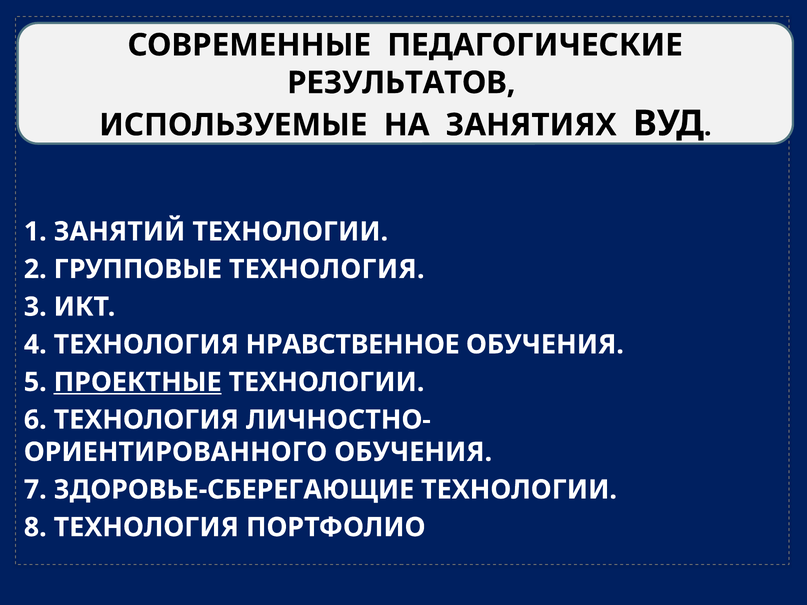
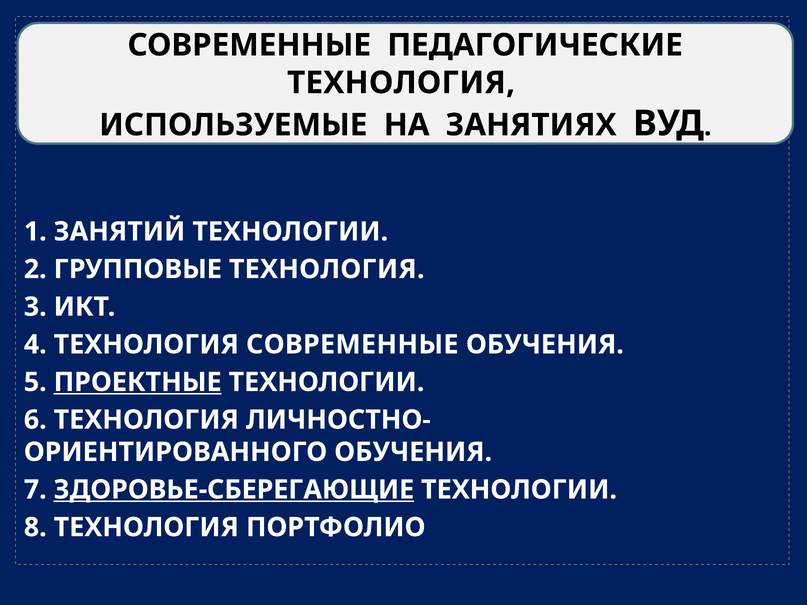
РЕЗУЛЬТАТОВ: РЕЗУЛЬТАТОВ -> ТЕХНОЛОГИЯ (401, 83)
ТЕХНОЛОГИЯ НРАВСТВЕННОЕ: НРАВСТВЕННОЕ -> СОВРЕМЕННЫЕ (352, 345)
ЗДОРОВЬЕ-СБЕРЕГАЮЩИЕ underline: none -> present (234, 490)
